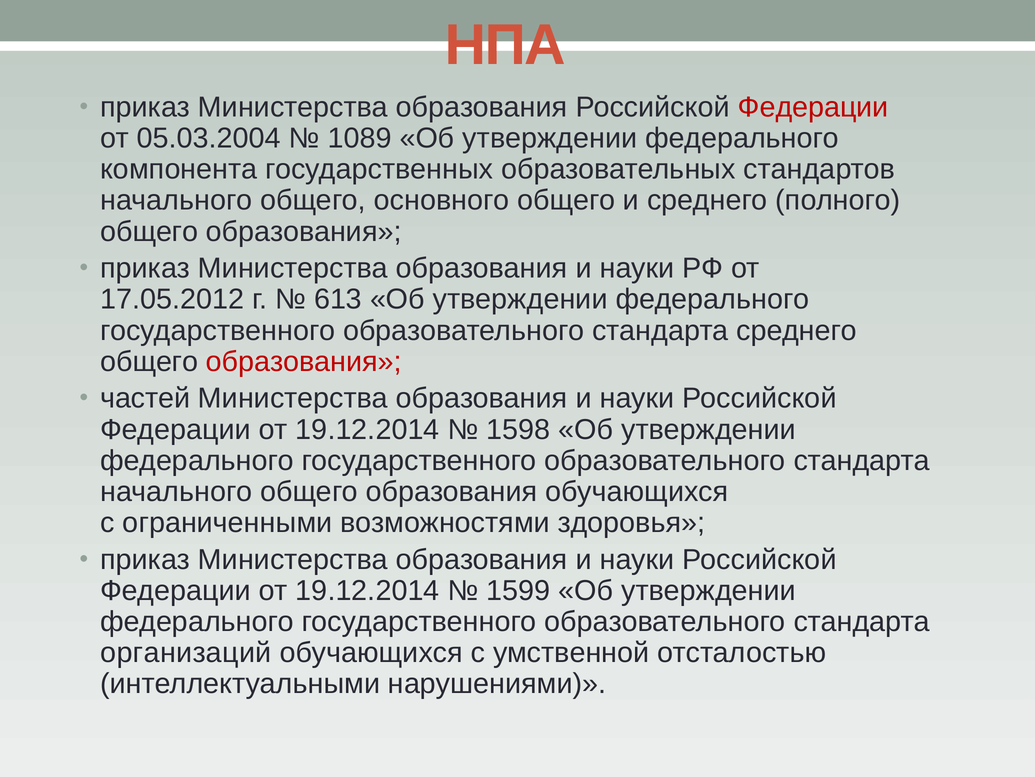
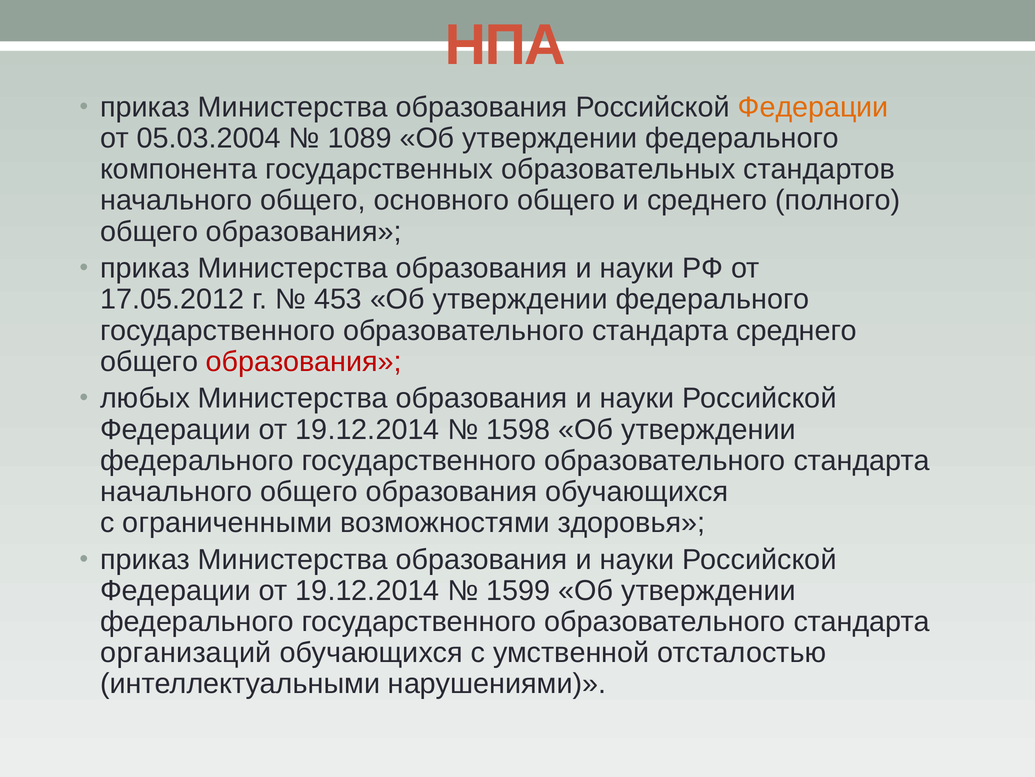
Федерации colour: red -> orange (813, 107)
613: 613 -> 453 (338, 299)
частей: частей -> любых (145, 398)
